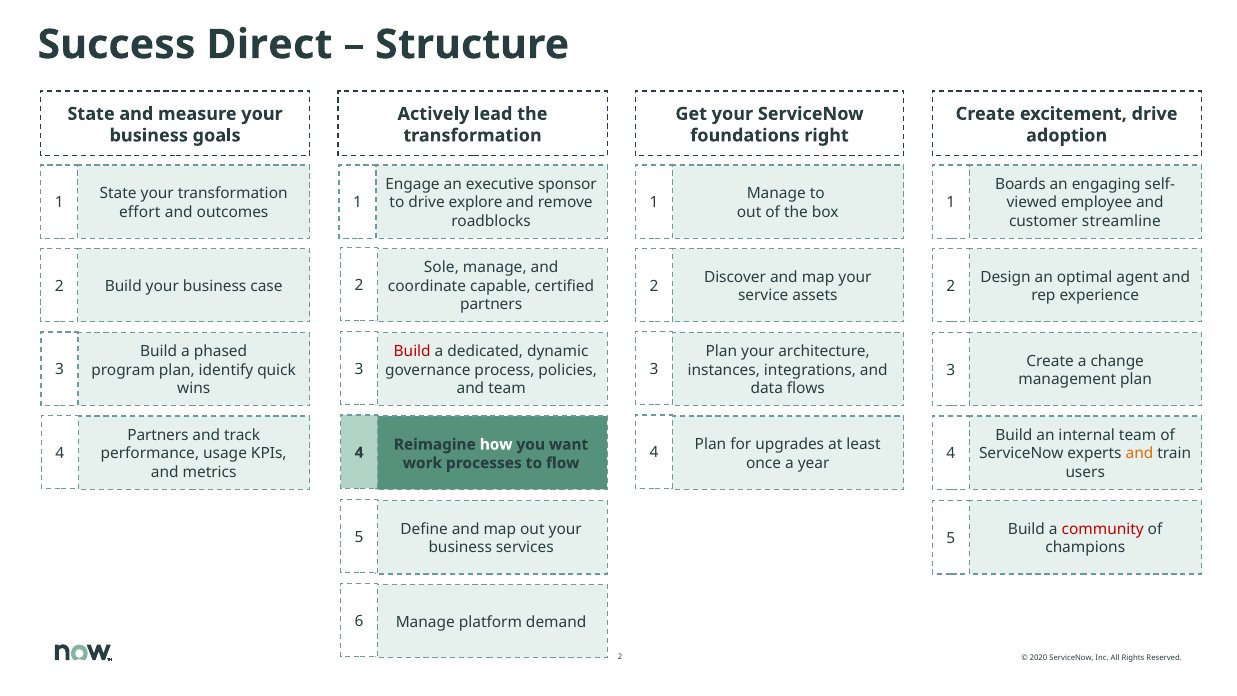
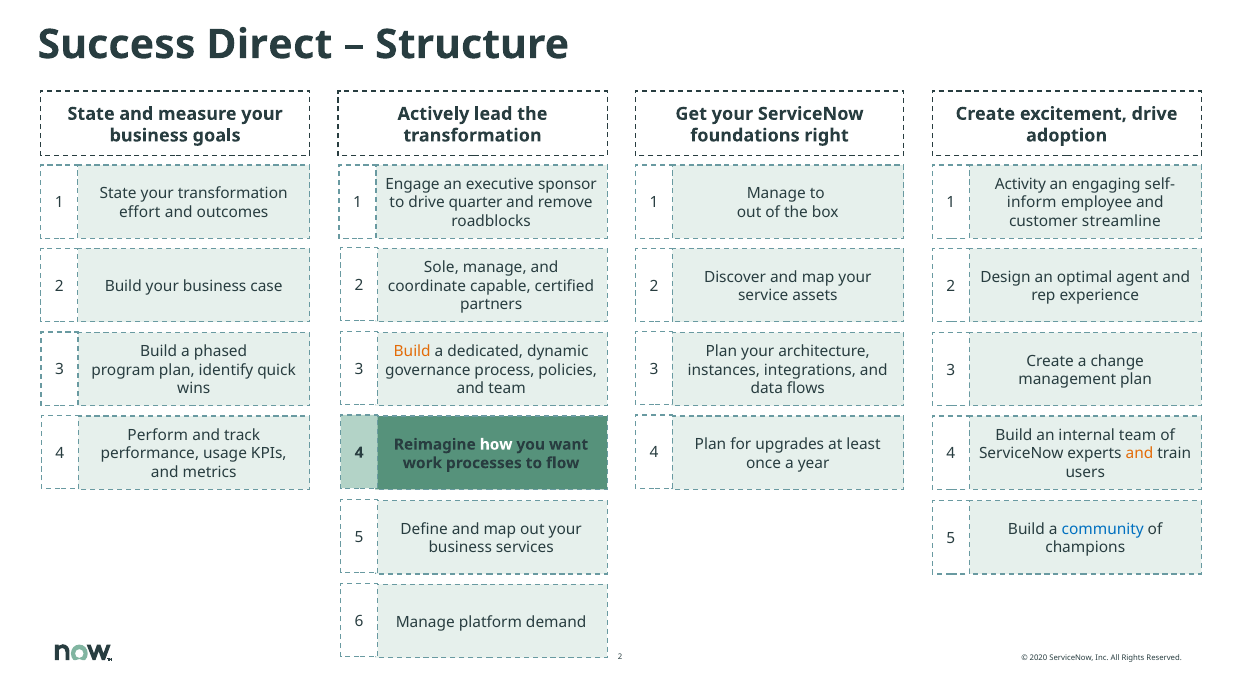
Boards: Boards -> Activity (1020, 184)
explore: explore -> quarter (476, 203)
viewed: viewed -> inform (1032, 203)
Build colour: red -> orange (412, 352)
Partners: Partners -> Perform (158, 435)
community colour: red -> blue (1103, 529)
